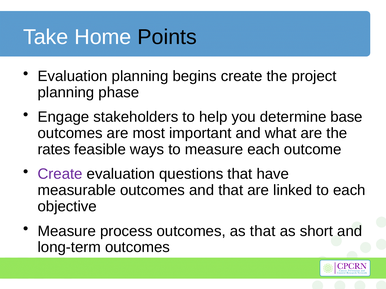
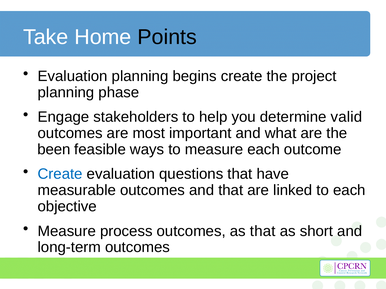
base: base -> valid (346, 117)
rates: rates -> been (54, 150)
Create colour: purple -> blue (60, 174)
